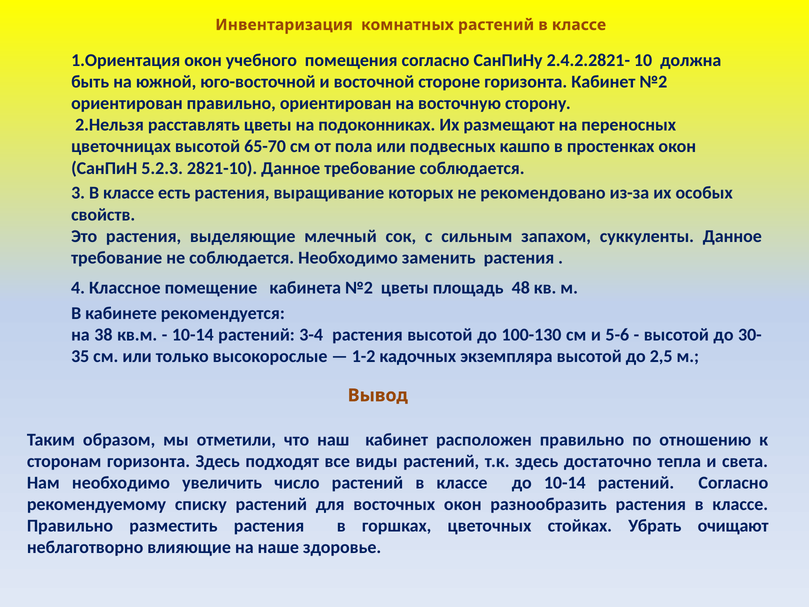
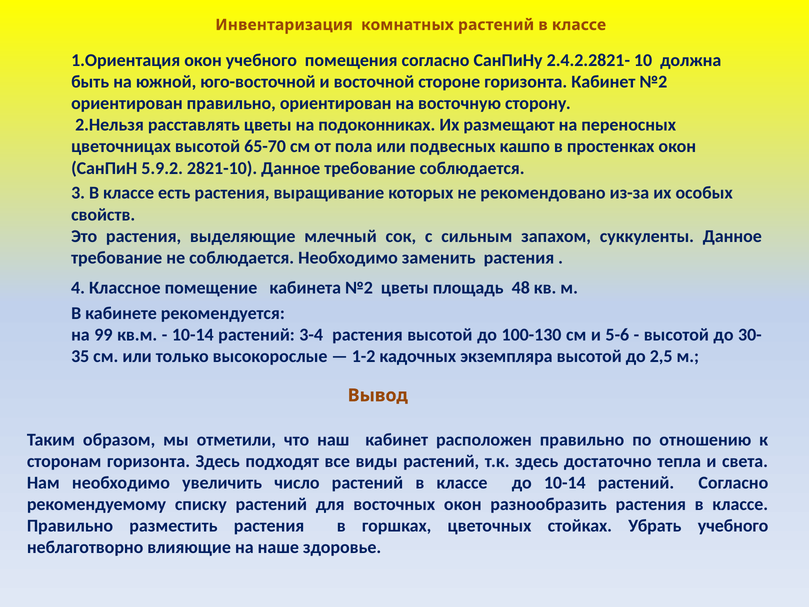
5.2.3: 5.2.3 -> 5.9.2 (162, 168)
38: 38 -> 99 (103, 335)
Убрать очищают: очищают -> учебного (733, 526)
